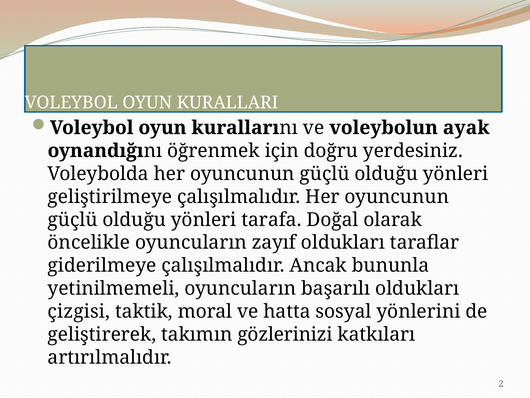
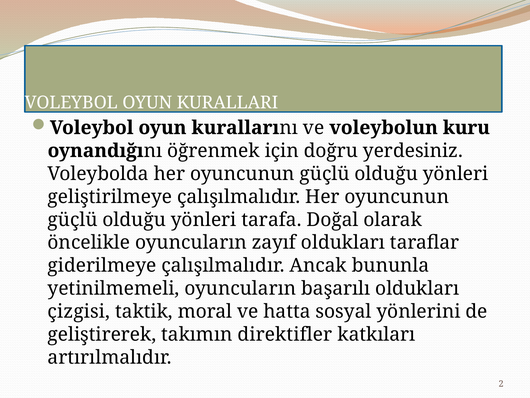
ayak: ayak -> kuru (466, 128)
gözlerinizi: gözlerinizi -> direktifler (285, 334)
